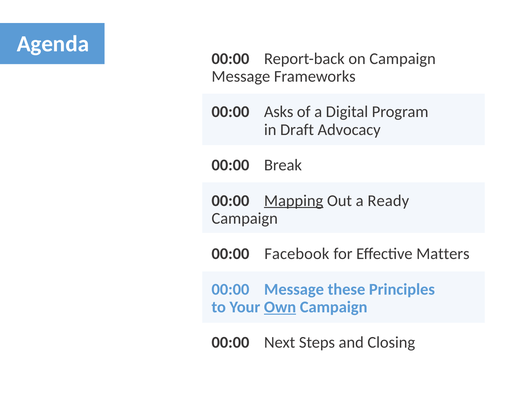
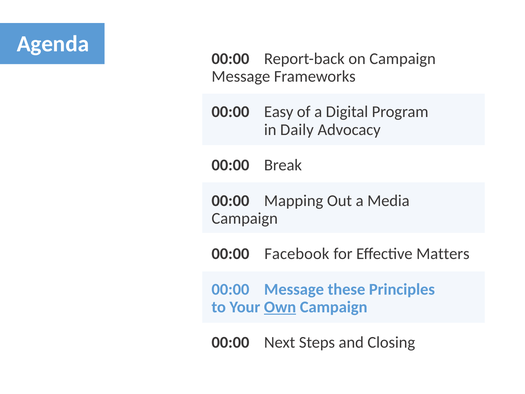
Asks: Asks -> Easy (279, 112)
Draft: Draft -> Daily (297, 130)
Mapping underline: present -> none (294, 200)
Ready: Ready -> Media (388, 200)
